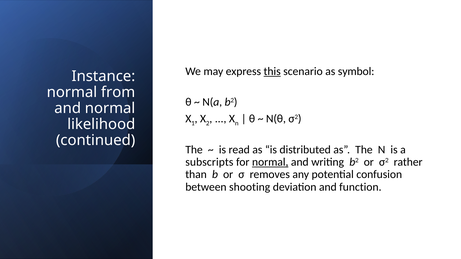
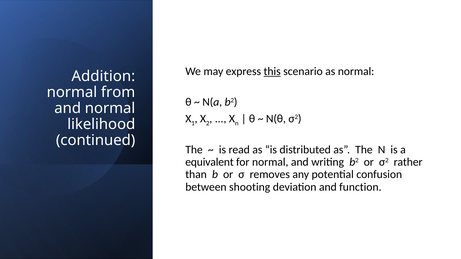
as symbol: symbol -> normal (356, 71)
Instance: Instance -> Addition (103, 76)
subscripts: subscripts -> equivalent (209, 162)
normal underline: present -> none (270, 162)
